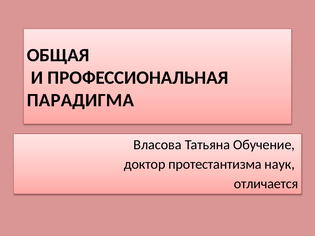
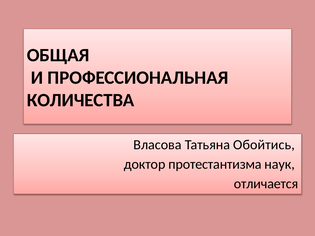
ПАРАДИГМА: ПАРАДИГМА -> КОЛИЧЕСТВА (81, 100)
Обучение: Обучение -> Обойтись (264, 145)
